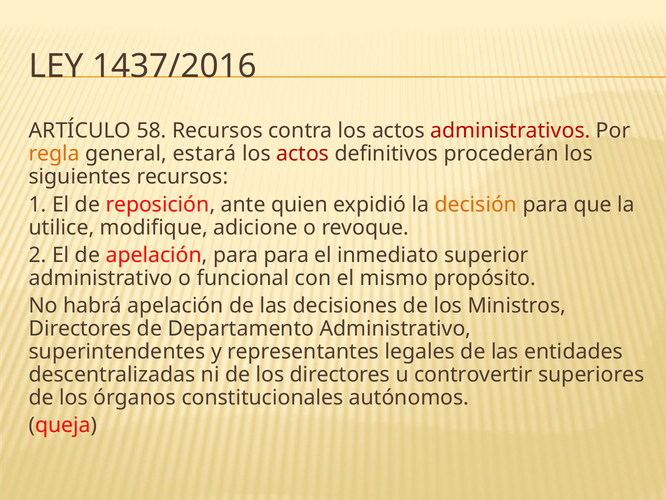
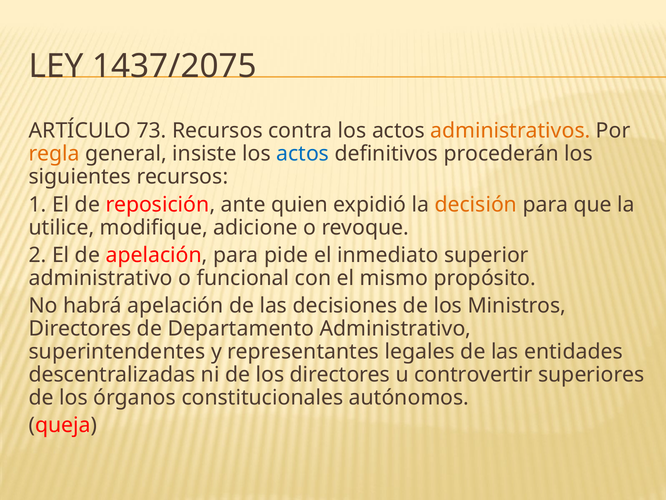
1437/2016: 1437/2016 -> 1437/2075 (174, 66)
58: 58 -> 73 (152, 131)
administrativos colour: red -> orange (510, 131)
estará: estará -> insiste (204, 154)
actos colour: red -> blue (303, 154)
para para: para -> pide (286, 255)
